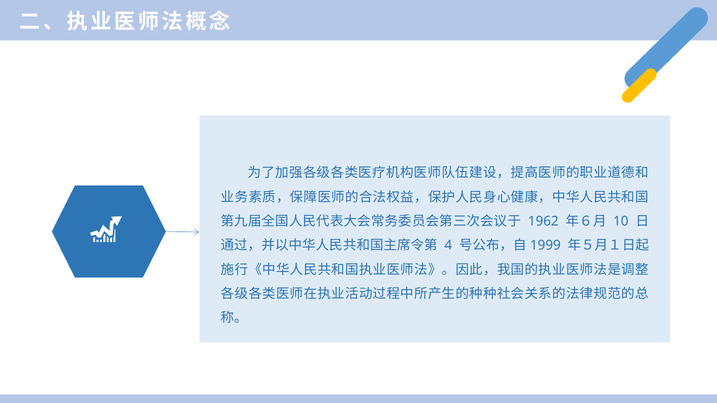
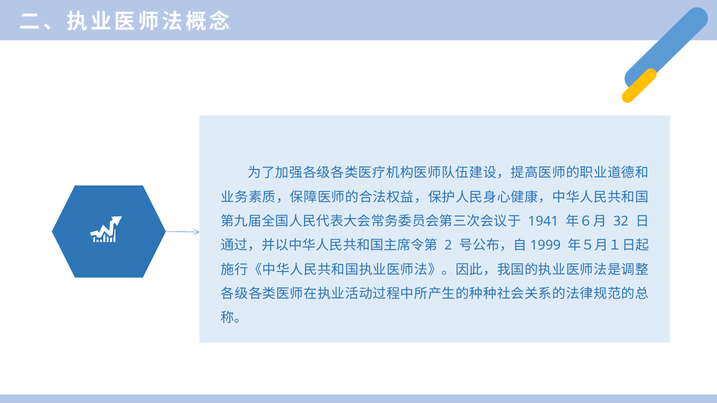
1962: 1962 -> 1941 (543, 221)
10: 10 -> 32 (621, 221)
4: 4 -> 2 (448, 246)
